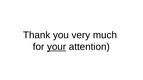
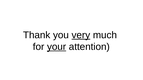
very underline: none -> present (81, 35)
